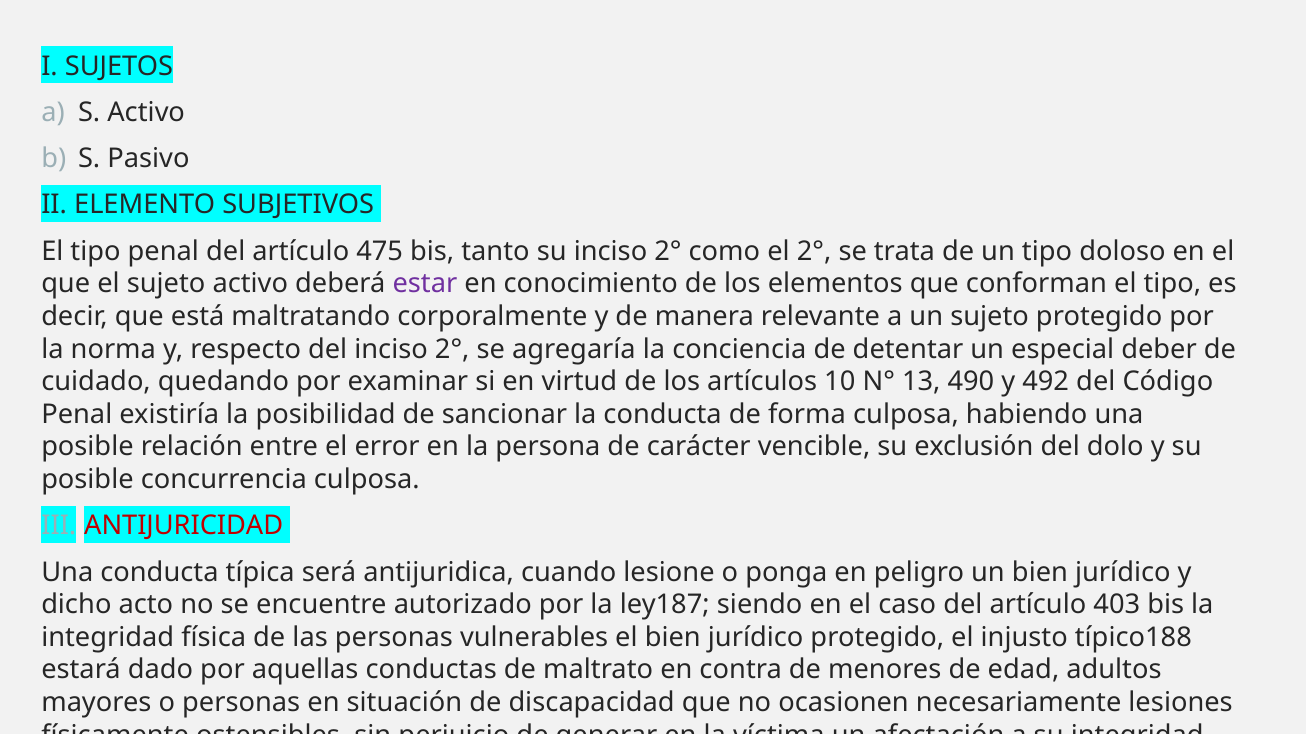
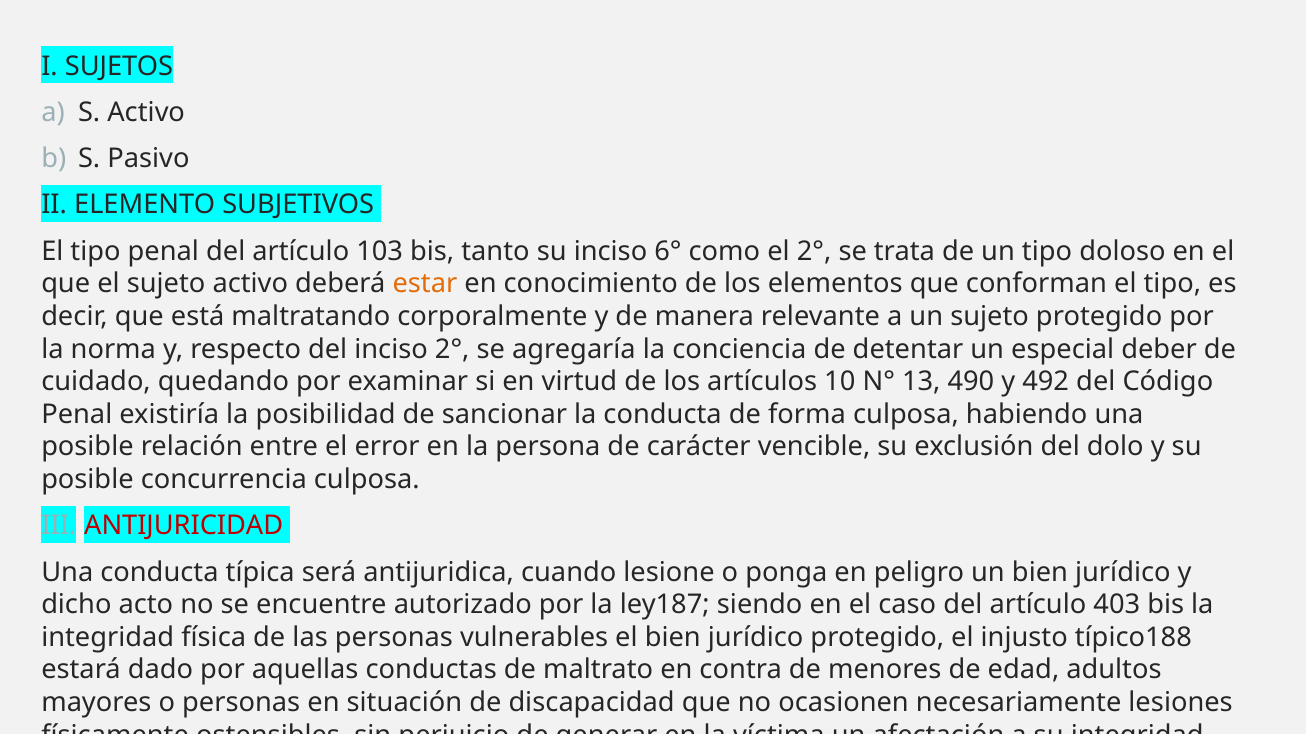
475: 475 -> 103 (380, 251)
su inciso 2°: 2° -> 6° (668, 251)
estar colour: purple -> orange (425, 284)
